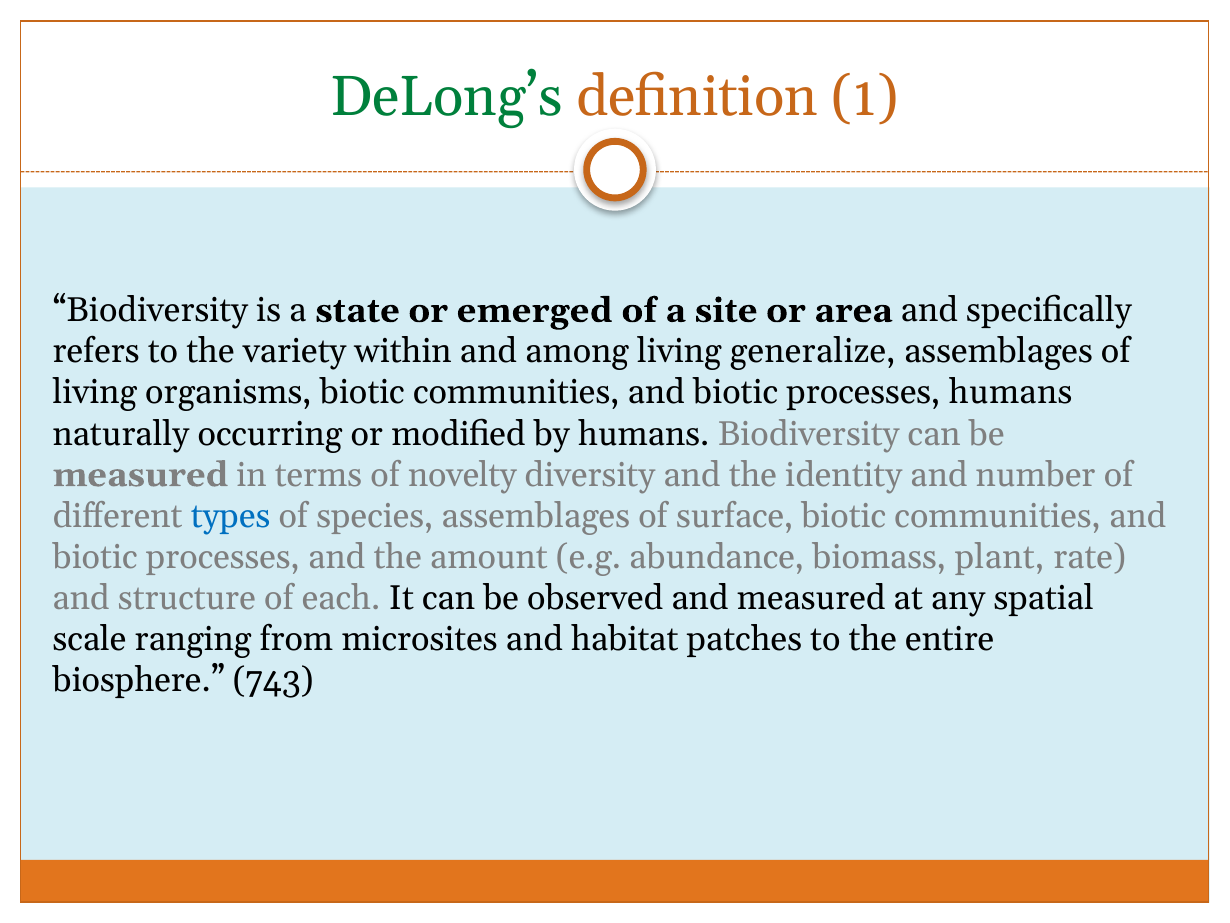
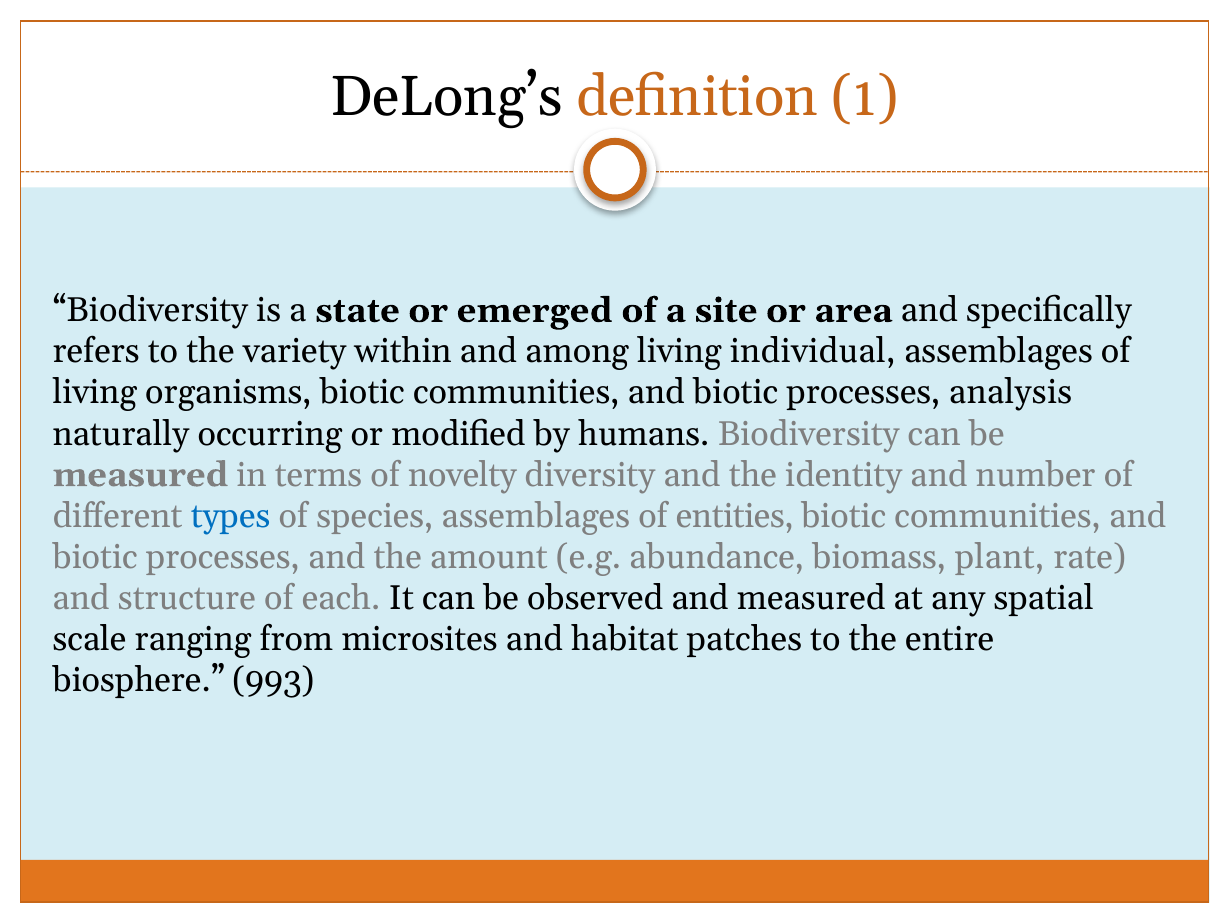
DeLong’s colour: green -> black (447, 97)
generalize: generalize -> individual (813, 351)
processes humans: humans -> analysis (1011, 392)
surface: surface -> entities (735, 516)
743: 743 -> 993 (273, 680)
